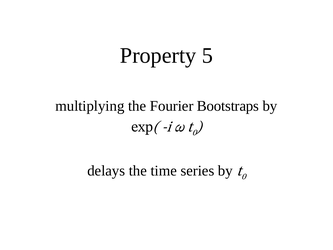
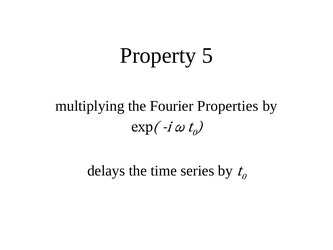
Bootstraps: Bootstraps -> Properties (228, 106)
